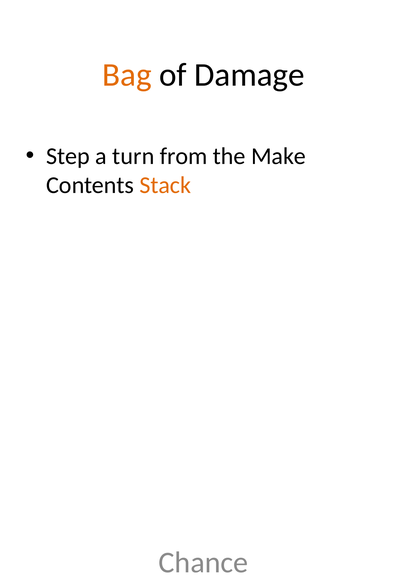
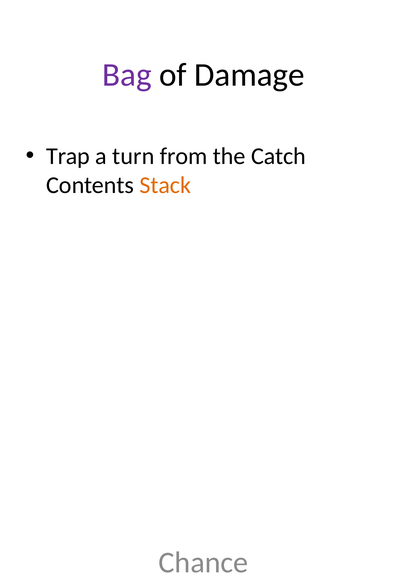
Bag colour: orange -> purple (127, 75)
Step: Step -> Trap (68, 156)
Make: Make -> Catch (278, 156)
